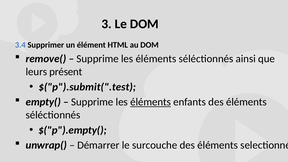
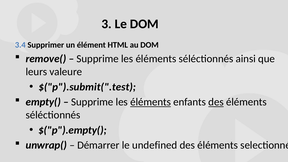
présent: présent -> valeure (66, 72)
des underline: none -> present (216, 102)
surcouche: surcouche -> undefined (155, 145)
